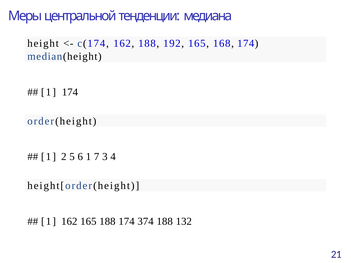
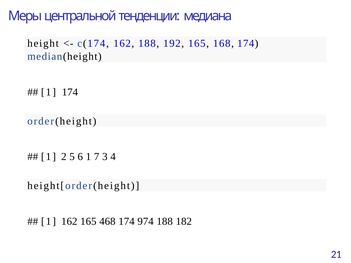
165 188: 188 -> 468 (107, 222)
374: 374 -> 974 (146, 222)
132: 132 -> 182 (184, 222)
